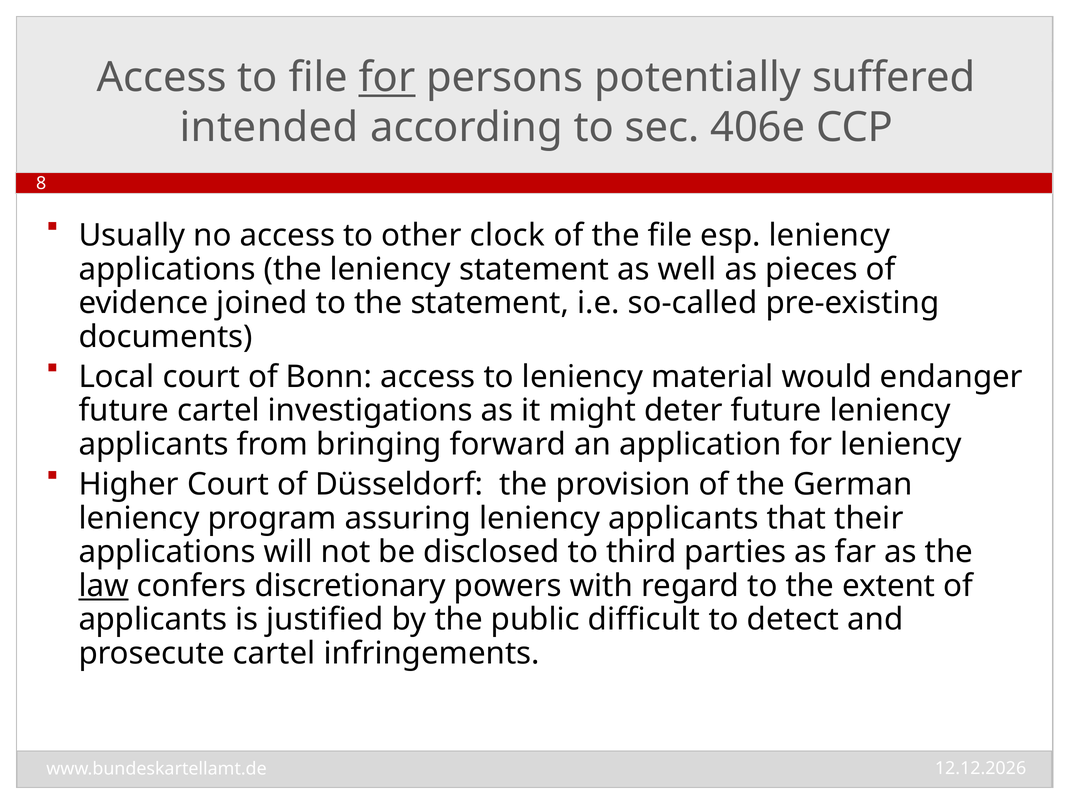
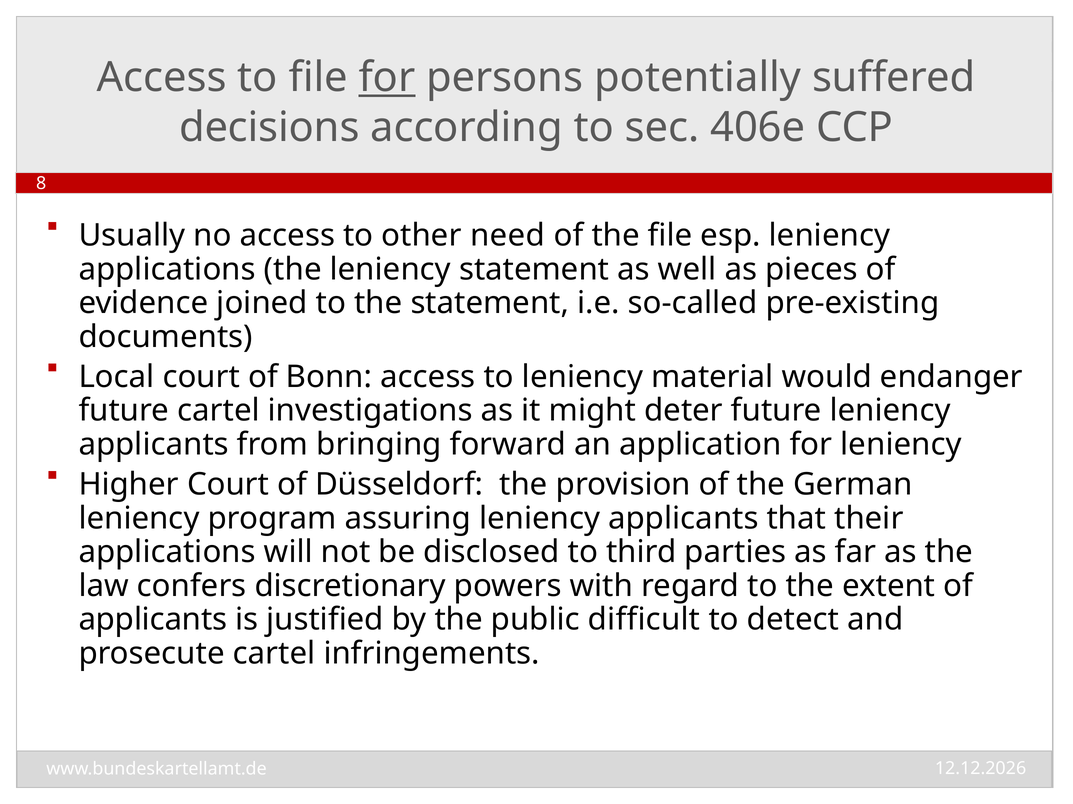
intended: intended -> decisions (269, 128)
clock: clock -> need (508, 236)
law underline: present -> none (104, 586)
